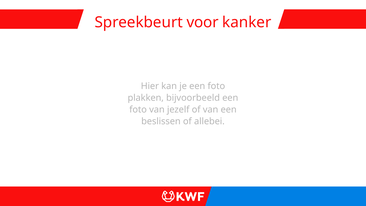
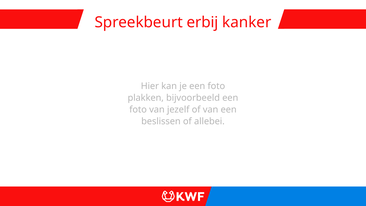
voor: voor -> erbij (203, 22)
